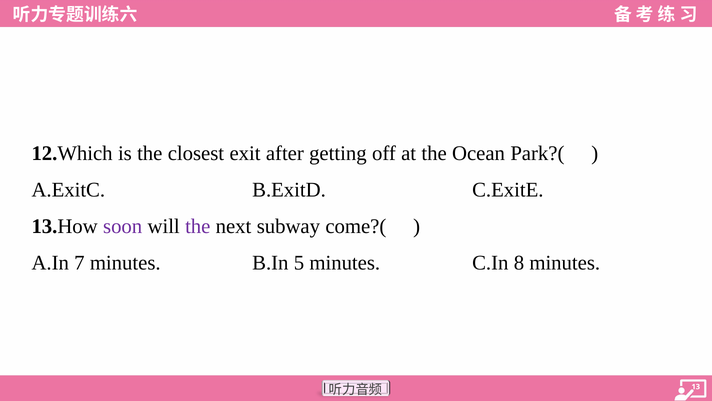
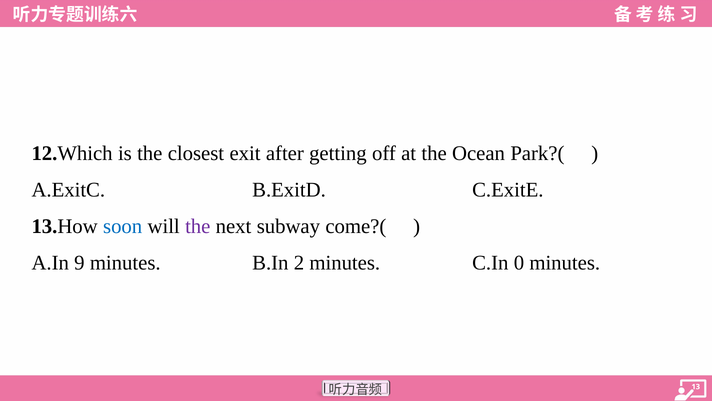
soon colour: purple -> blue (123, 226)
7: 7 -> 9 (79, 262)
5: 5 -> 2 (299, 262)
8: 8 -> 0 (519, 262)
